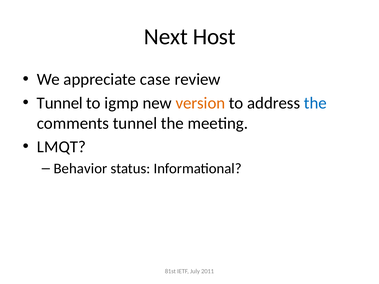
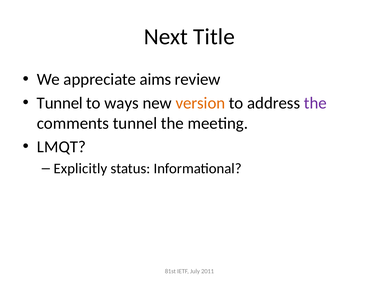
Host: Host -> Title (214, 37)
case: case -> aims (155, 80)
igmp: igmp -> ways (122, 103)
the colour: blue -> purple (315, 103)
Behavior: Behavior -> Explicitly (80, 169)
